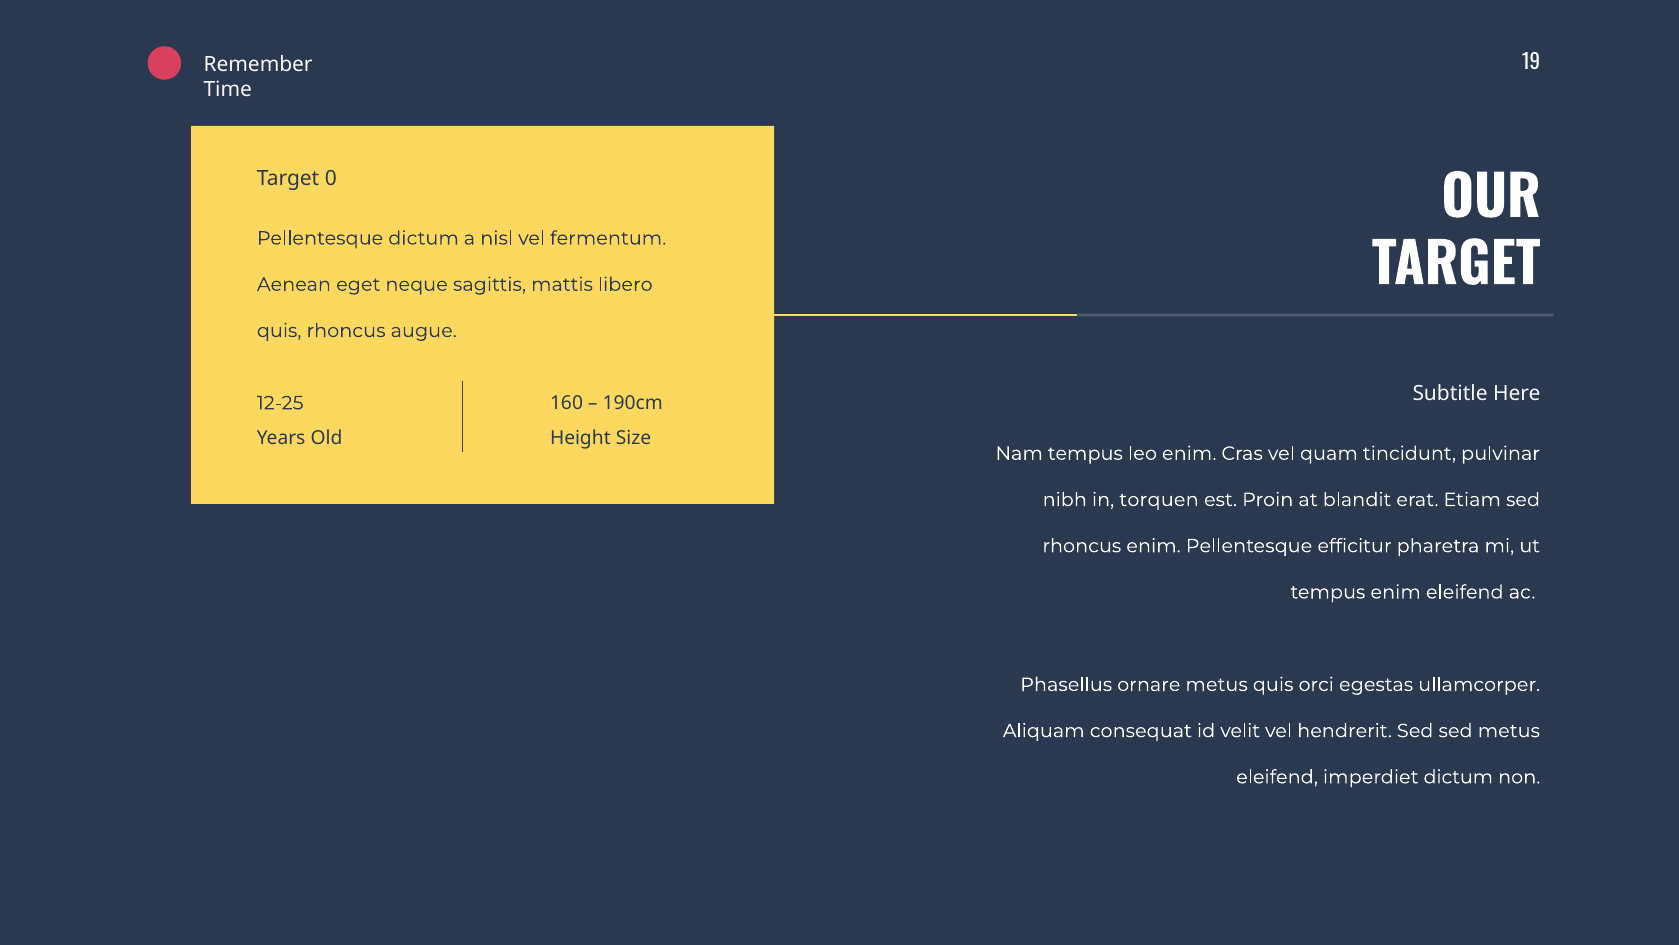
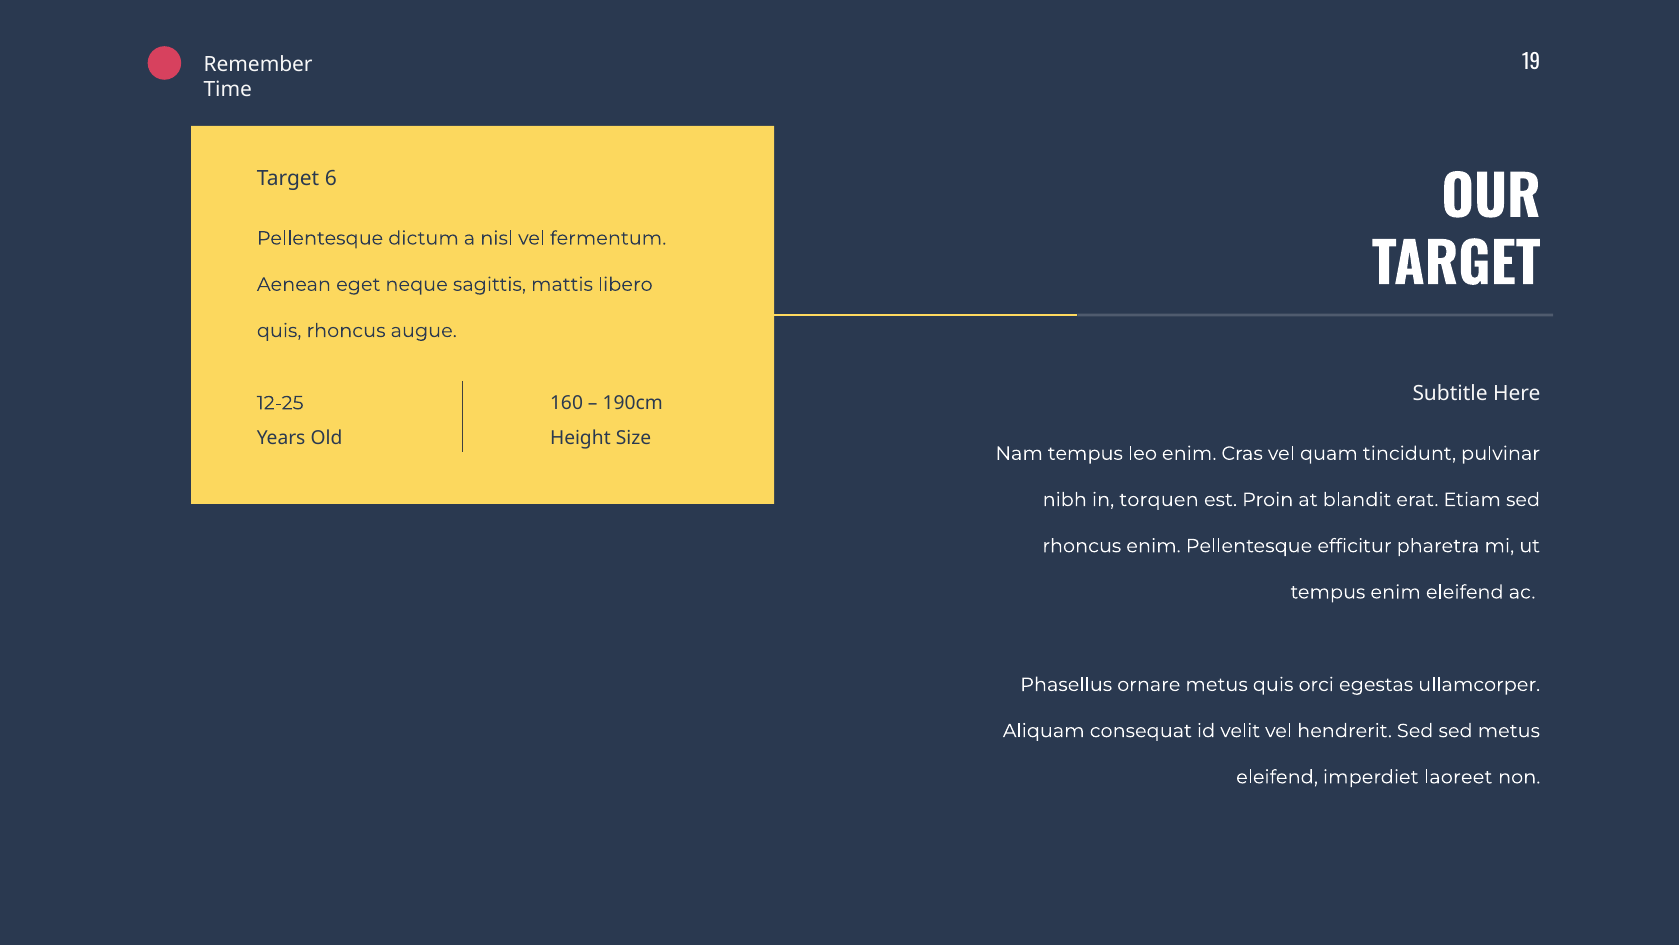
0: 0 -> 6 (331, 178)
imperdiet dictum: dictum -> laoreet (1458, 777)
